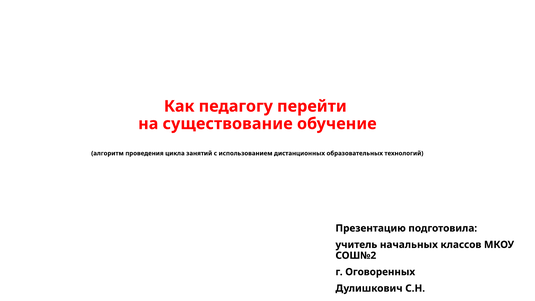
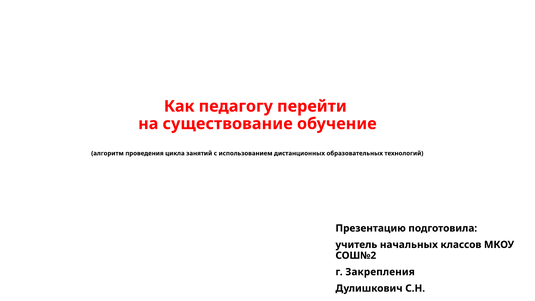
Оговоренных: Оговоренных -> Закрепления (380, 272)
